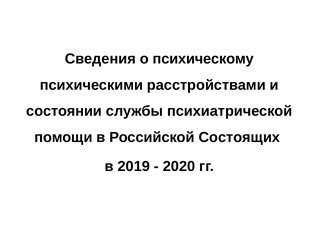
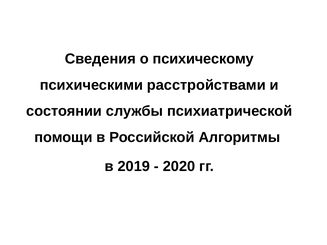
Состоящих: Состоящих -> Алгоритмы (239, 137)
